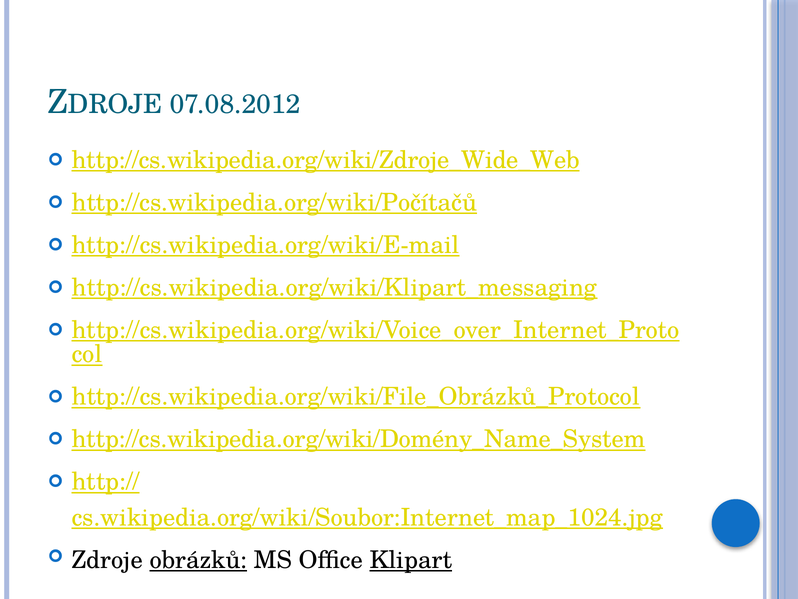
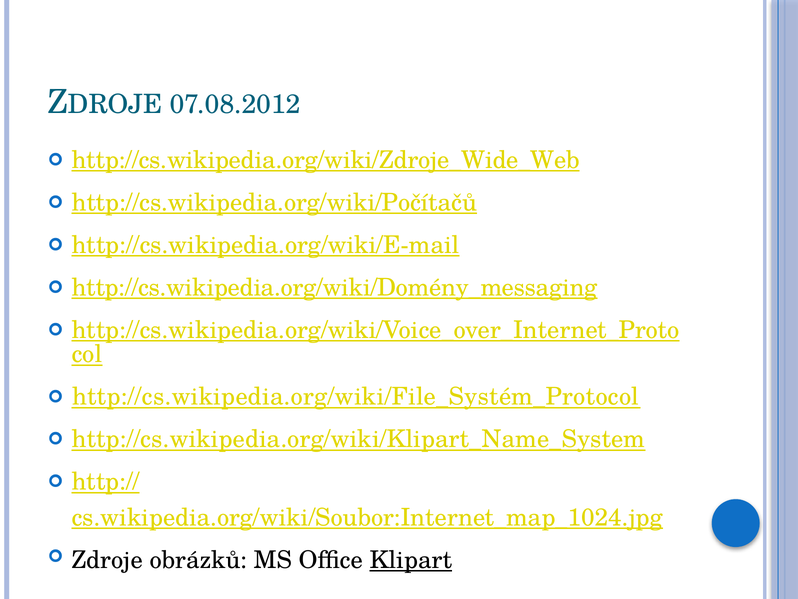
http://cs.wikipedia.org/wiki/Klipart_messaging: http://cs.wikipedia.org/wiki/Klipart_messaging -> http://cs.wikipedia.org/wiki/Domény_messaging (334, 287)
http://cs.wikipedia.org/wiki/File_Obrázků_Protocol: http://cs.wikipedia.org/wiki/File_Obrázků_Protocol -> http://cs.wikipedia.org/wiki/File_Systém_Protocol (356, 397)
http://cs.wikipedia.org/wiki/Domény_Name_System: http://cs.wikipedia.org/wiki/Domény_Name_System -> http://cs.wikipedia.org/wiki/Klipart_Name_System (358, 439)
obrázků underline: present -> none (198, 560)
